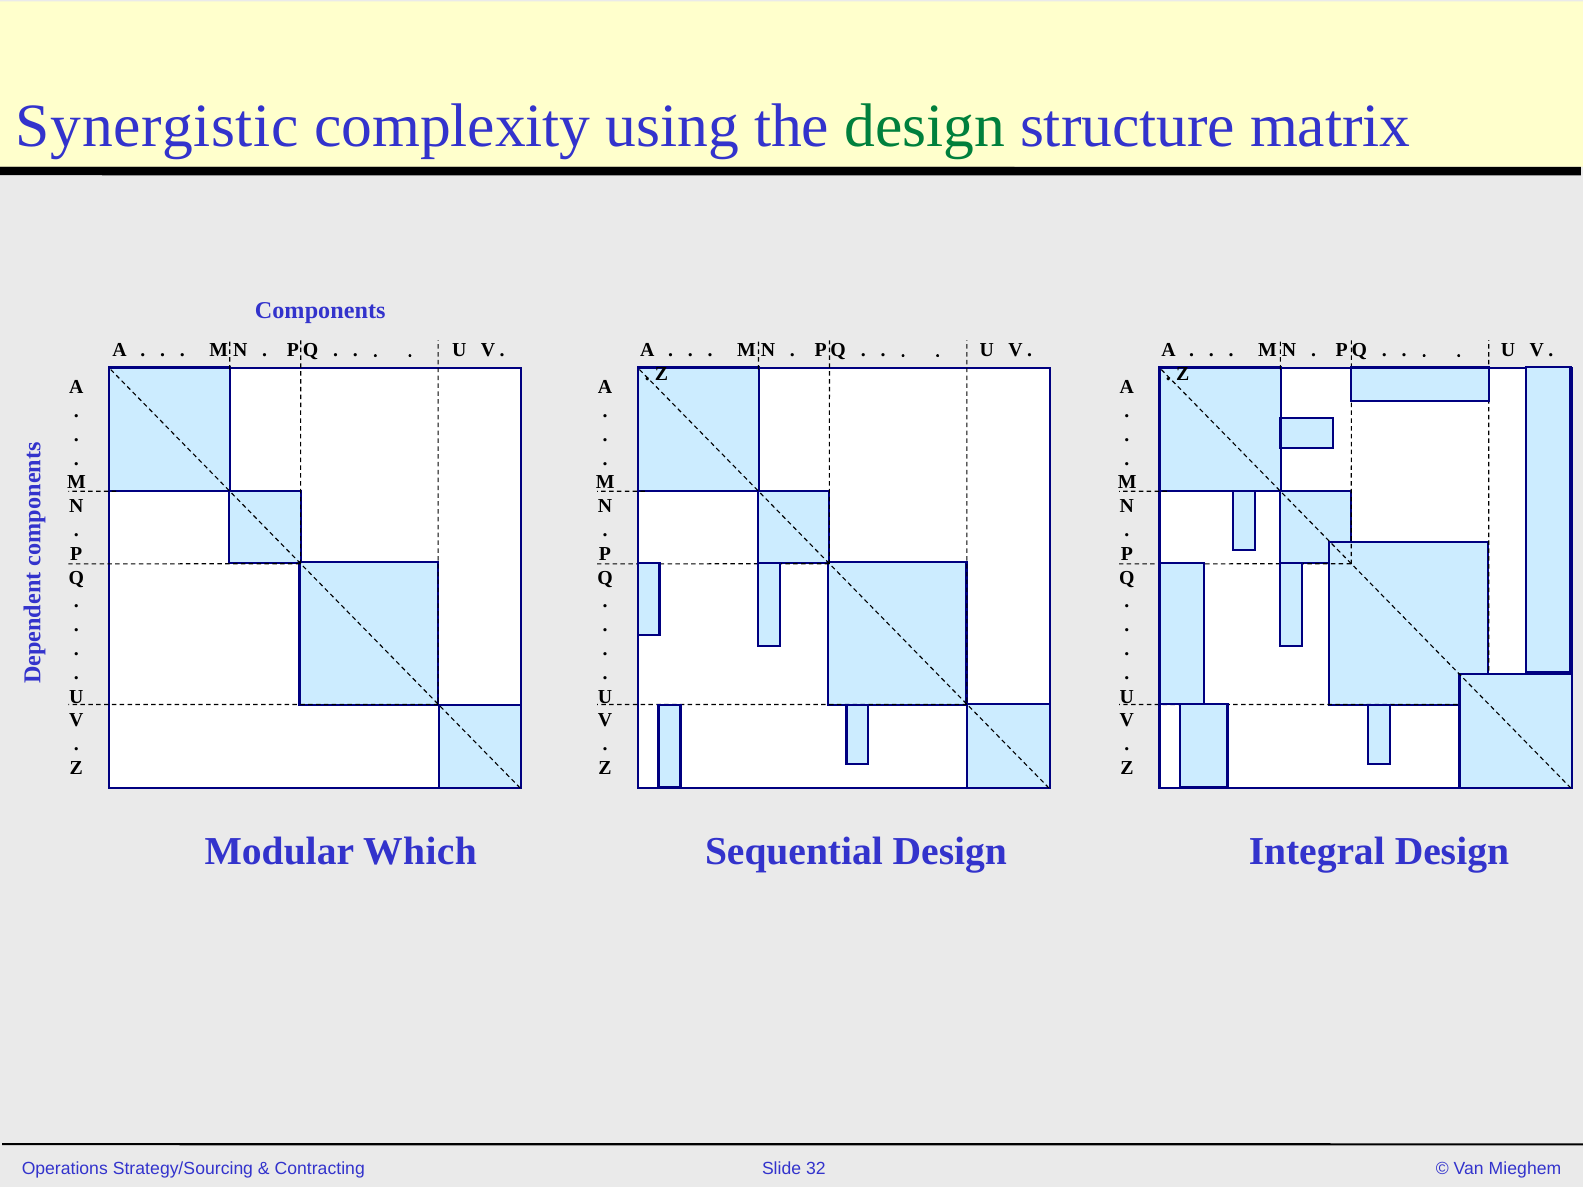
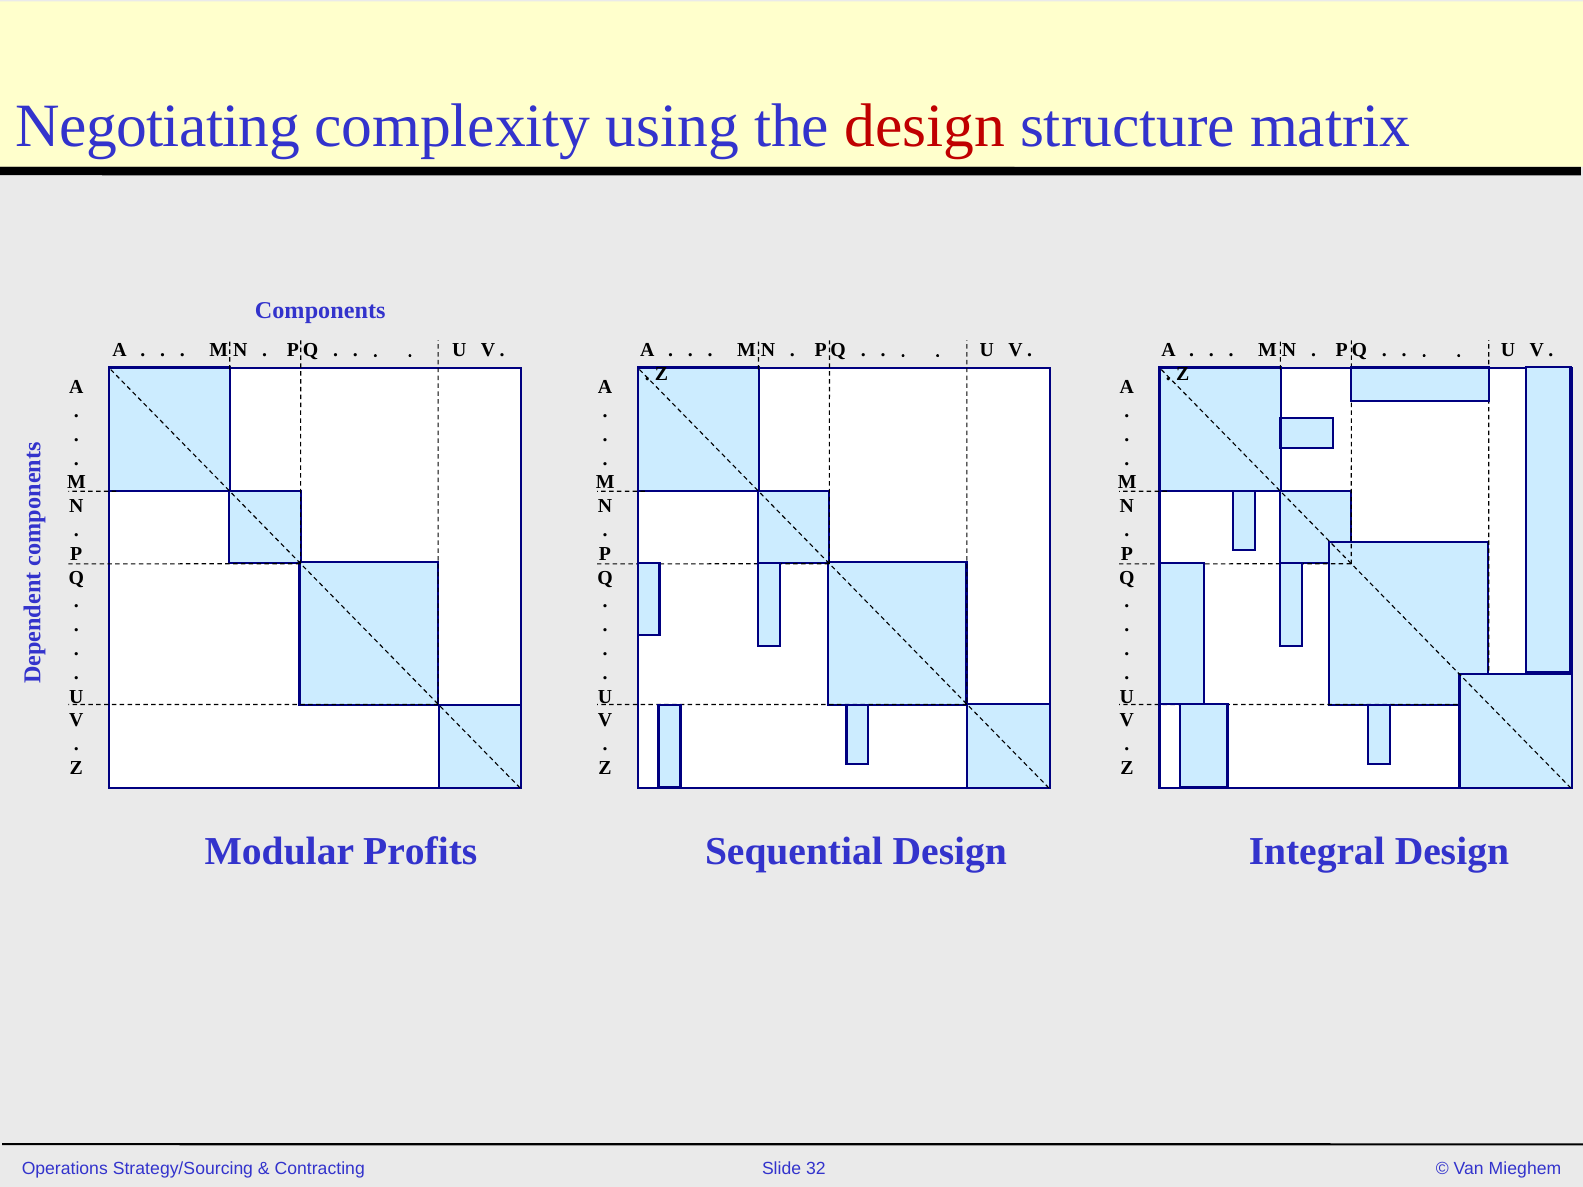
Synergistic: Synergistic -> Negotiating (158, 126)
design colour: green -> red (925, 126)
Which: Which -> Profits (420, 852)
